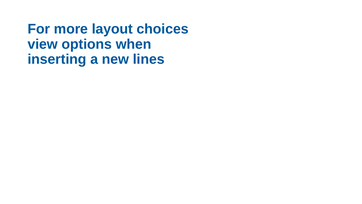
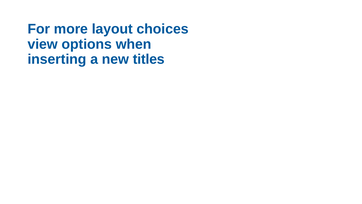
lines: lines -> titles (149, 59)
